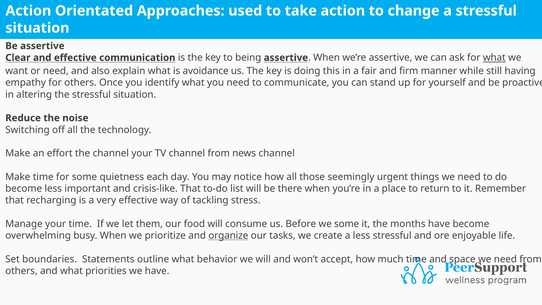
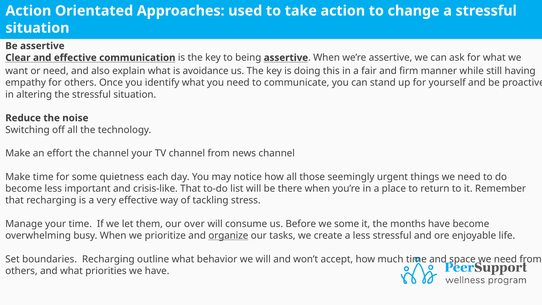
what underline: present -> none (494, 58)
food: food -> over (194, 224)
boundaries Statements: Statements -> Recharging (108, 259)
